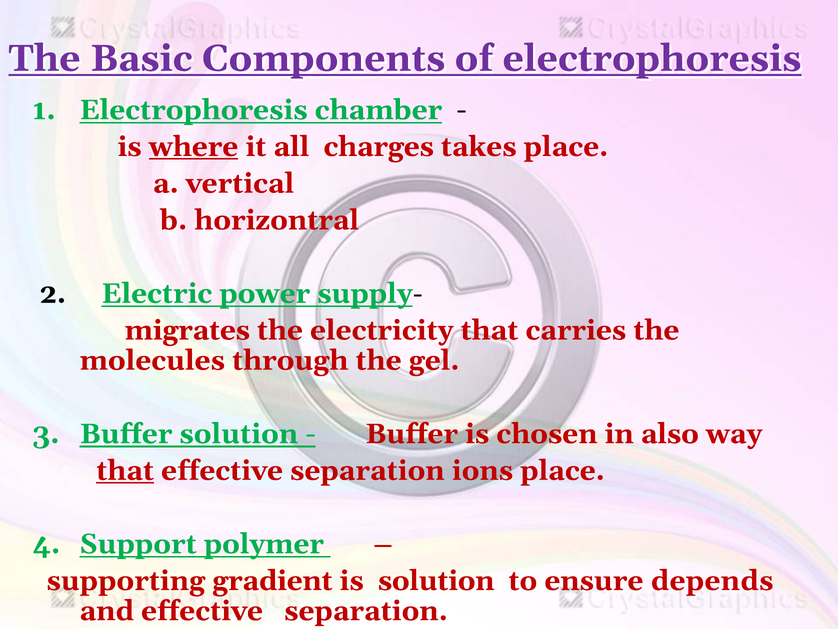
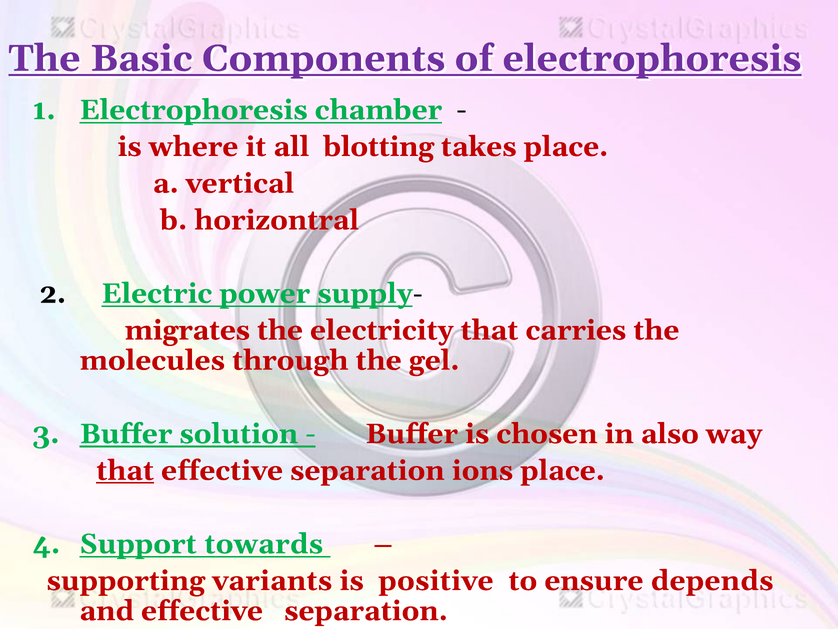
where underline: present -> none (194, 147)
charges: charges -> blotting (379, 147)
polymer: polymer -> towards (264, 544)
gradient: gradient -> variants (272, 580)
is solution: solution -> positive (436, 580)
